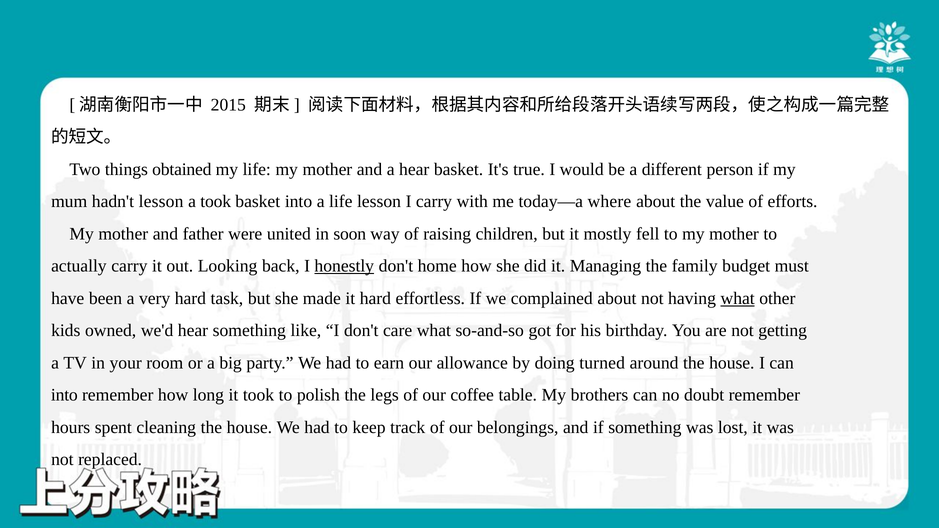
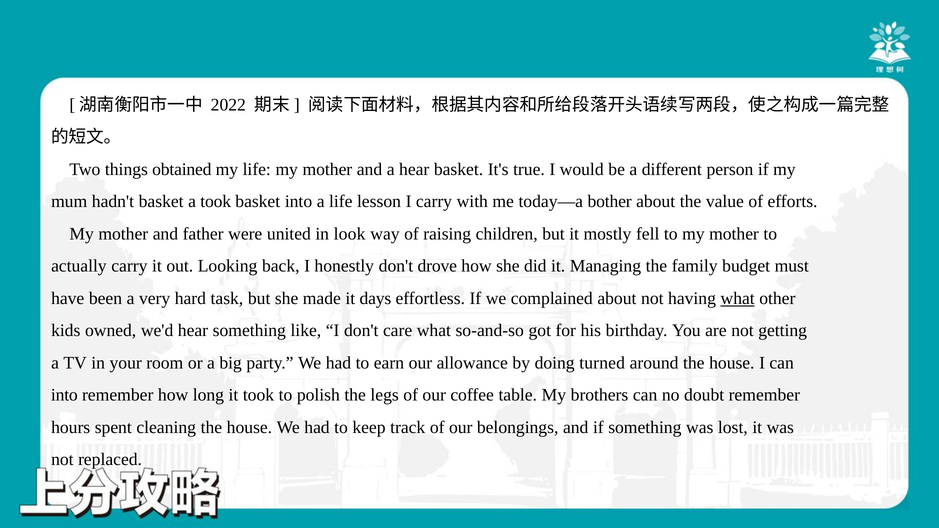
2015: 2015 -> 2022 (228, 105)
hadn't lesson: lesson -> basket (161, 202)
where: where -> bother (610, 202)
soon: soon -> look (350, 234)
honestly underline: present -> none (344, 266)
home: home -> drove (437, 266)
it hard: hard -> days (375, 298)
